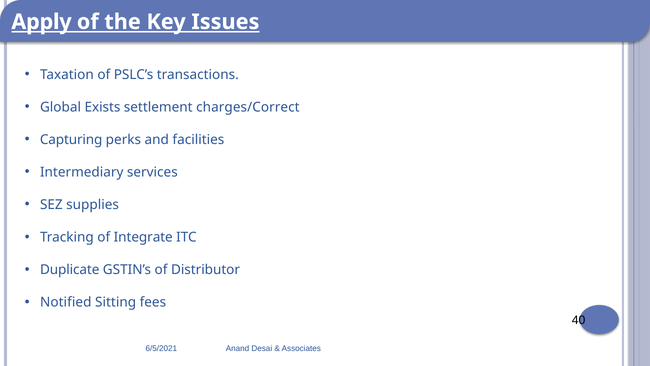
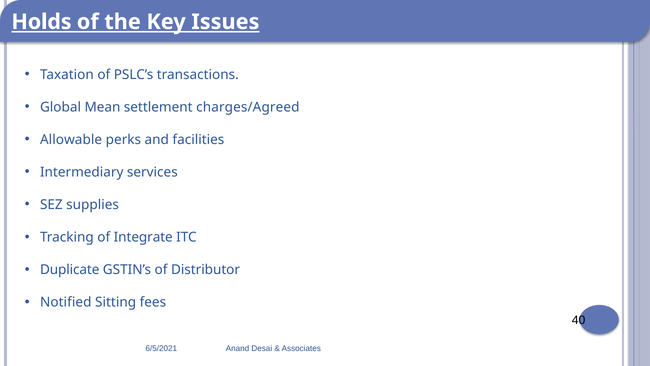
Apply: Apply -> Holds (41, 22)
Exists: Exists -> Mean (102, 107)
charges/Correct: charges/Correct -> charges/Agreed (248, 107)
Capturing: Capturing -> Allowable (71, 140)
